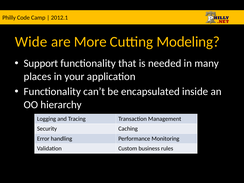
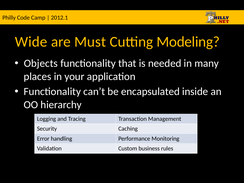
More: More -> Must (90, 42)
Support: Support -> Objects (41, 63)
